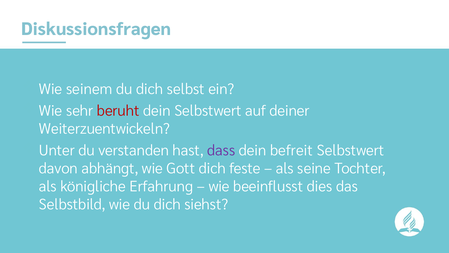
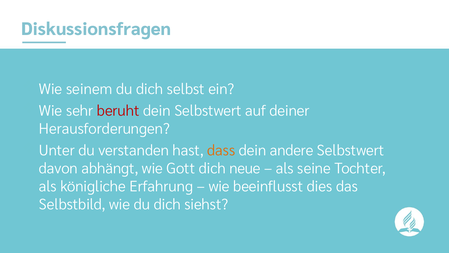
Weiterzuentwickeln: Weiterzuentwickeln -> Herausforderungen (104, 129)
dass colour: purple -> orange (221, 150)
befreit: befreit -> andere (292, 150)
feste: feste -> neue (245, 168)
